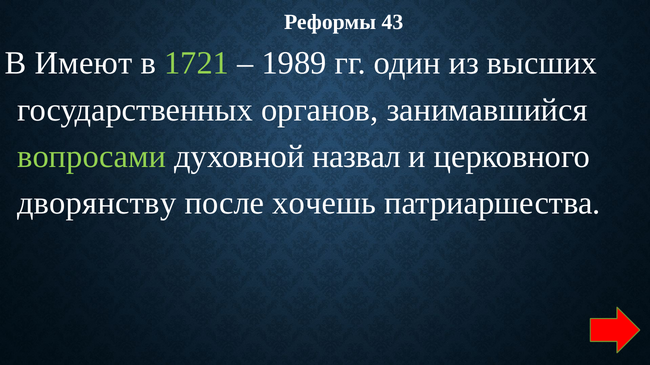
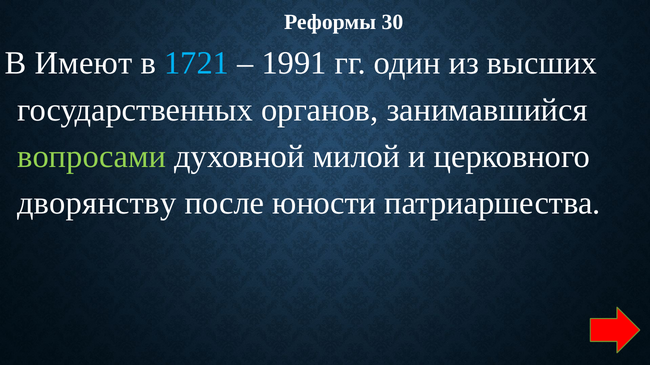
43: 43 -> 30 (392, 22)
1721 colour: light green -> light blue (197, 63)
1989: 1989 -> 1991 (294, 63)
назвал: назвал -> милой (356, 157)
хочешь: хочешь -> юности (324, 204)
